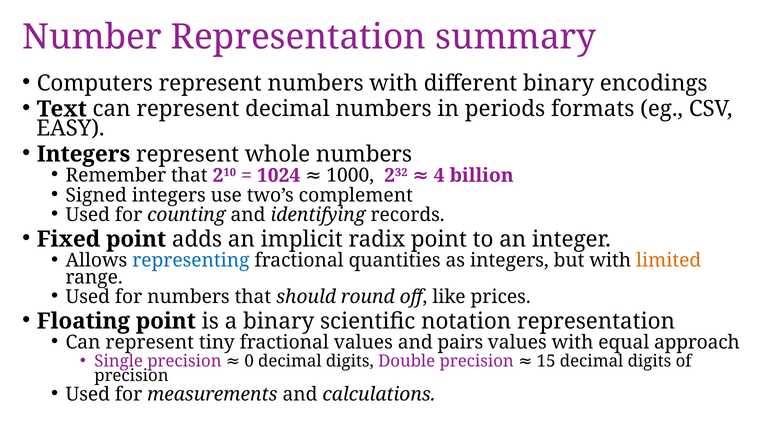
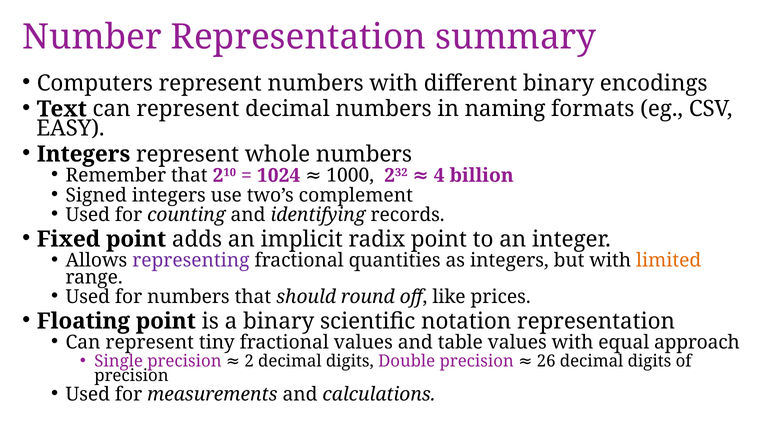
periods: periods -> naming (505, 109)
representing colour: blue -> purple (191, 261)
pairs: pairs -> table (460, 342)
0: 0 -> 2 (249, 361)
15: 15 -> 26 (546, 361)
